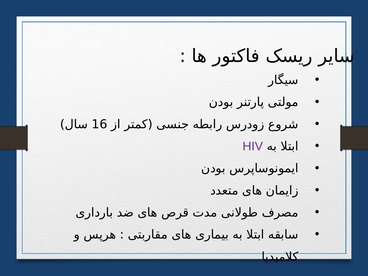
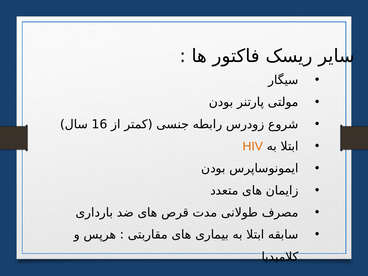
HIV colour: purple -> orange (253, 146)
